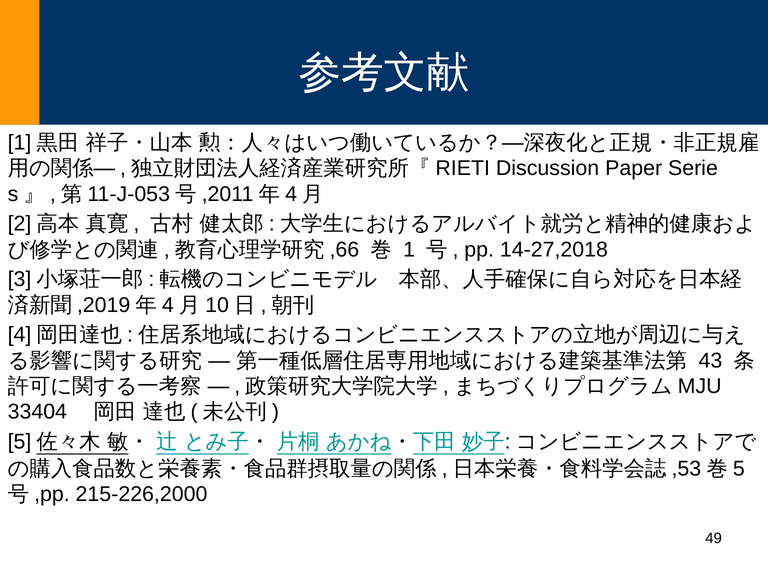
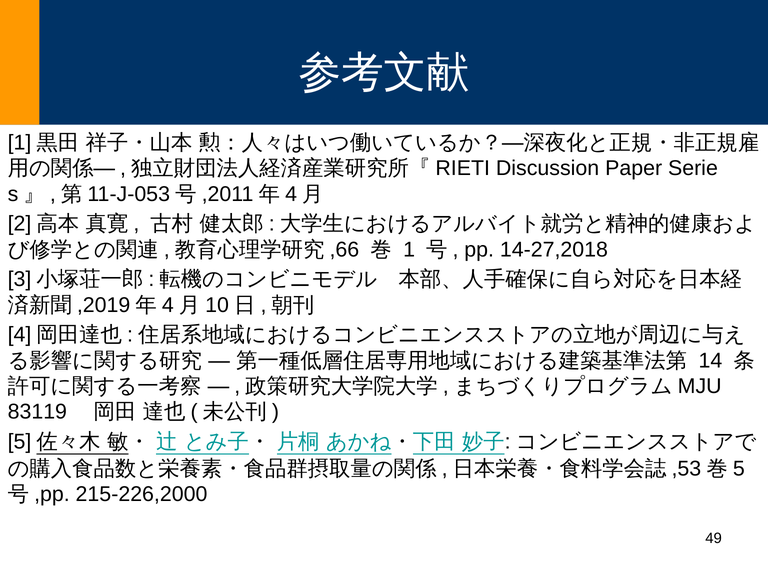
43: 43 -> 14 (710, 360)
33404: 33404 -> 83119 (37, 412)
